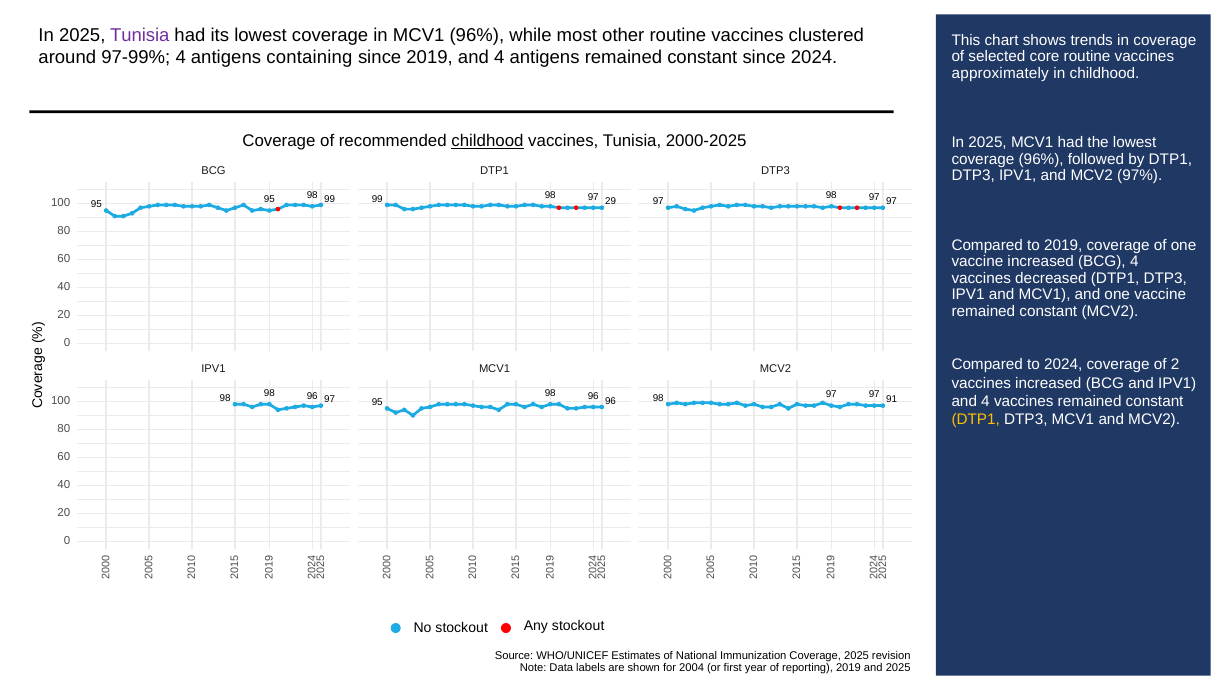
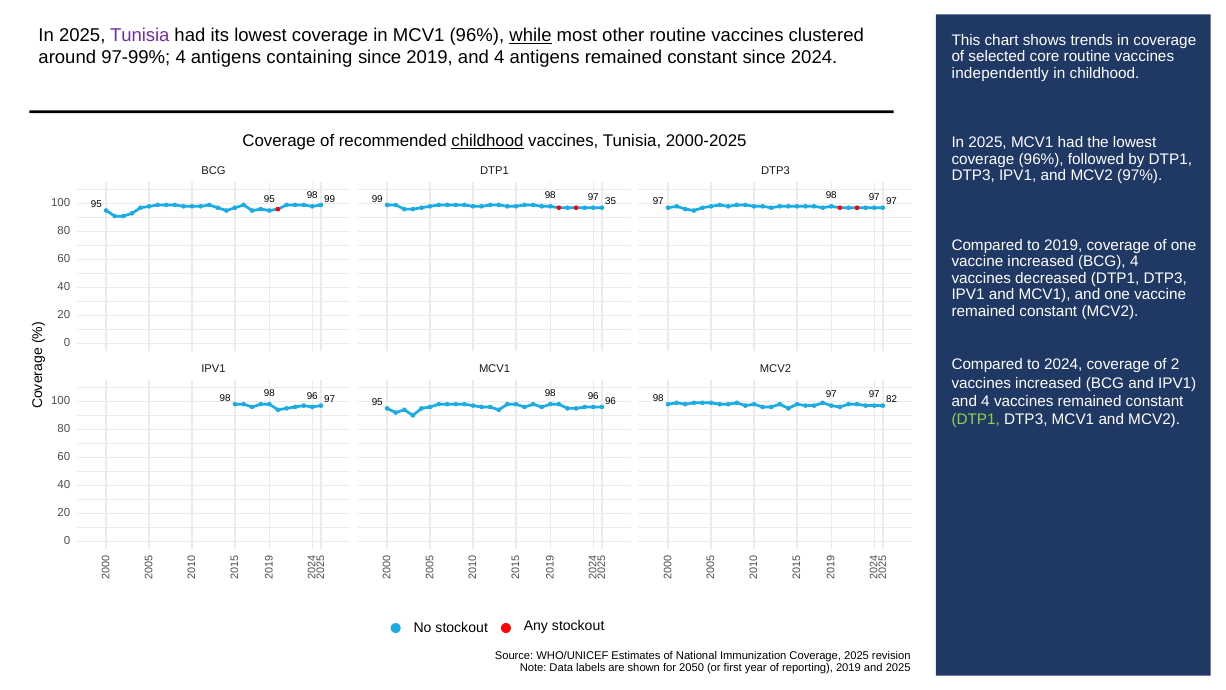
while underline: none -> present (531, 35)
approximately: approximately -> independently (1000, 73)
29: 29 -> 35 (611, 202)
91: 91 -> 82 (892, 399)
DTP1 colour: yellow -> light green (976, 420)
2004: 2004 -> 2050 (692, 667)
